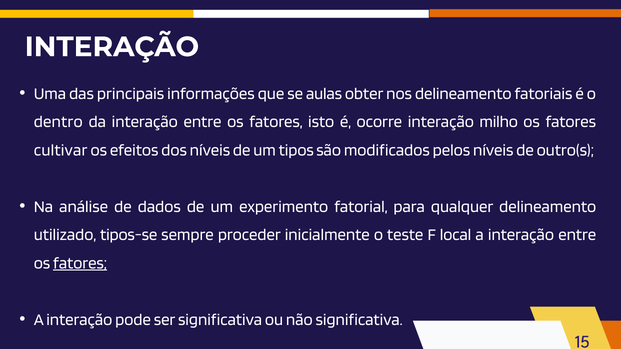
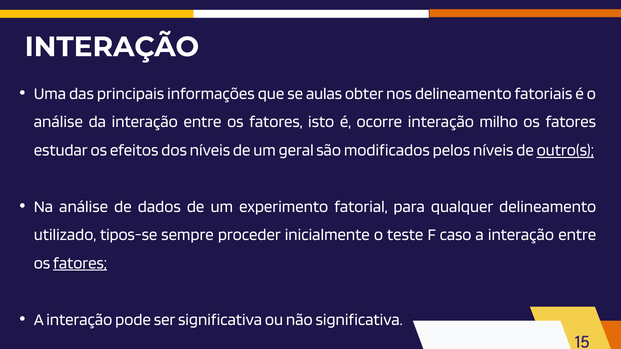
dentro: dentro -> análise (58, 122)
cultivar: cultivar -> estudar (61, 150)
tipos: tipos -> geral (296, 150)
outro(s underline: none -> present (565, 150)
local: local -> caso (456, 235)
